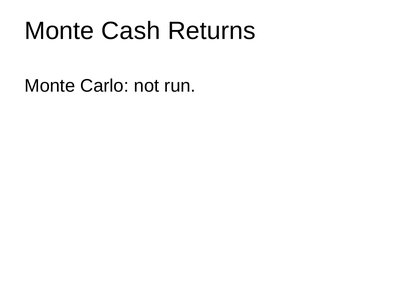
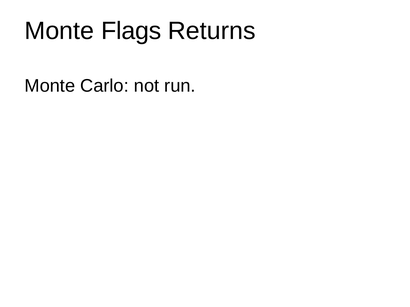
Cash: Cash -> Flags (131, 31)
